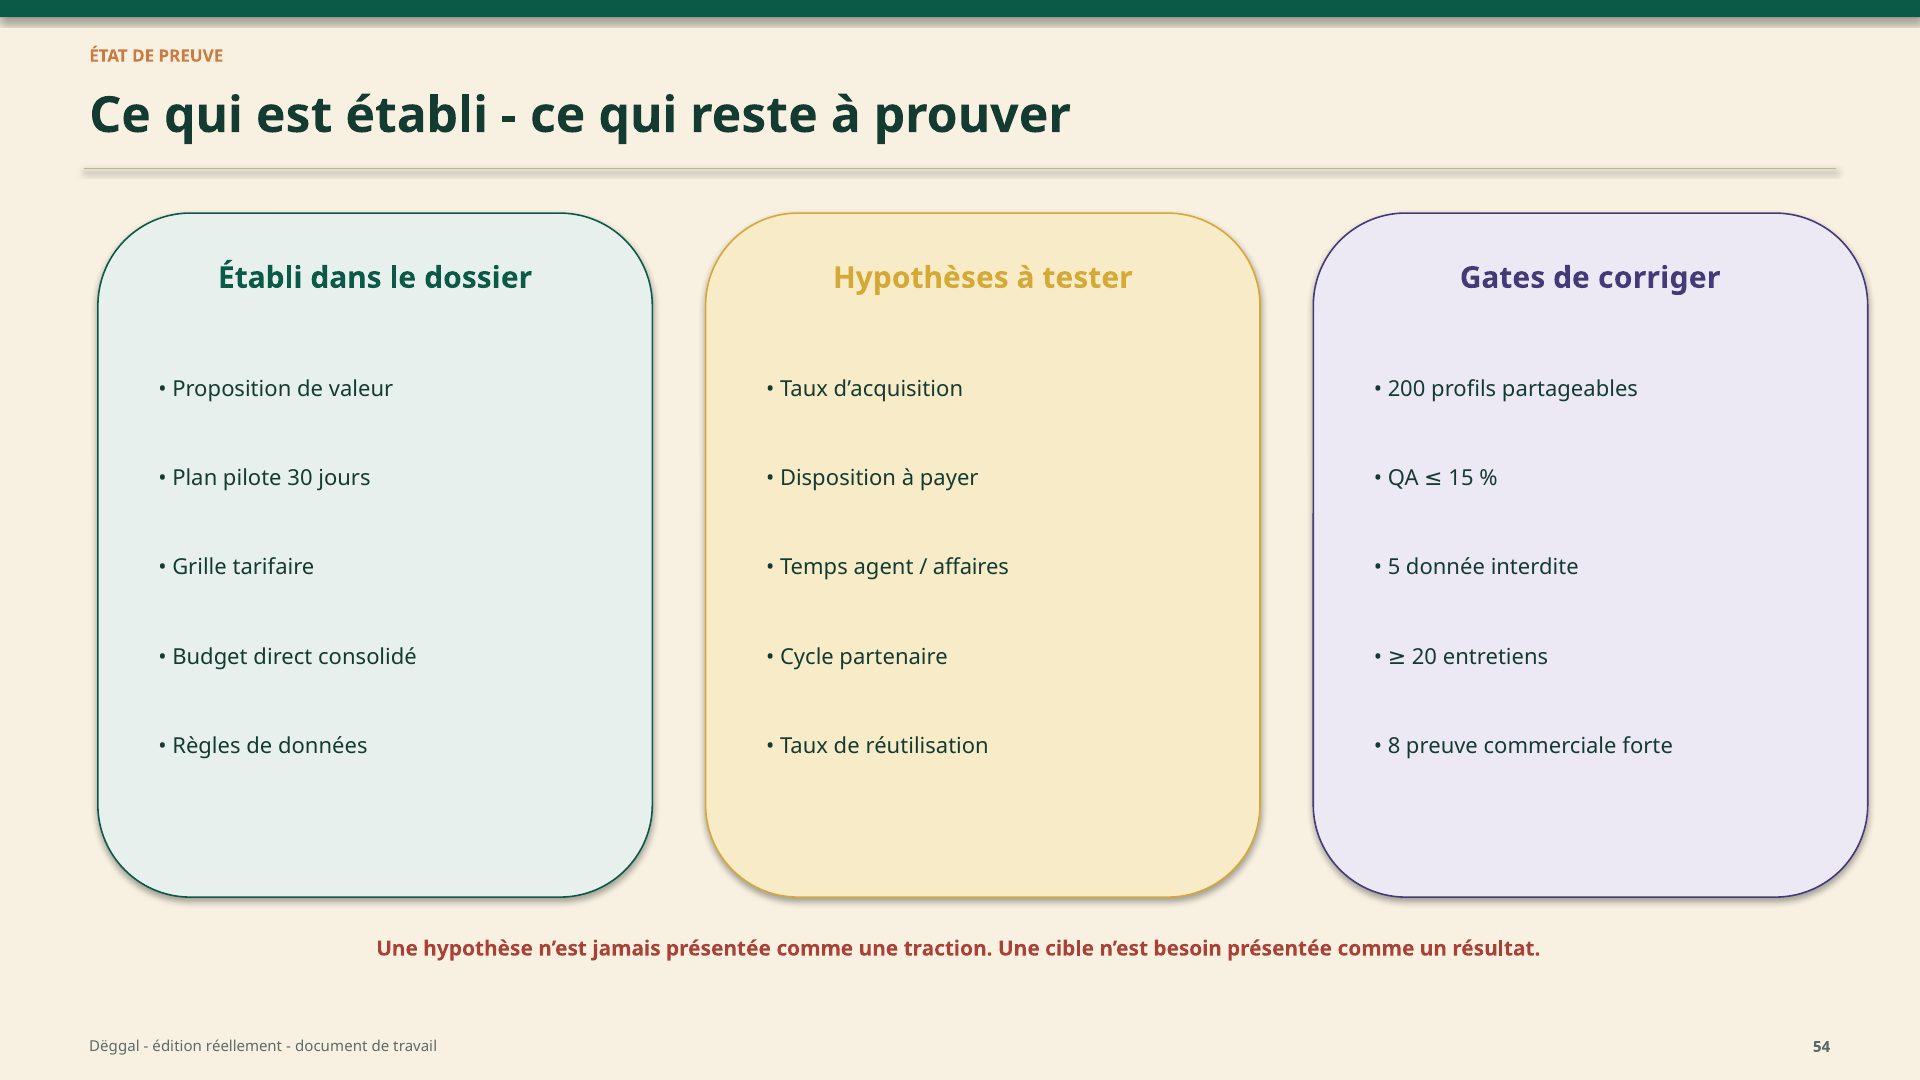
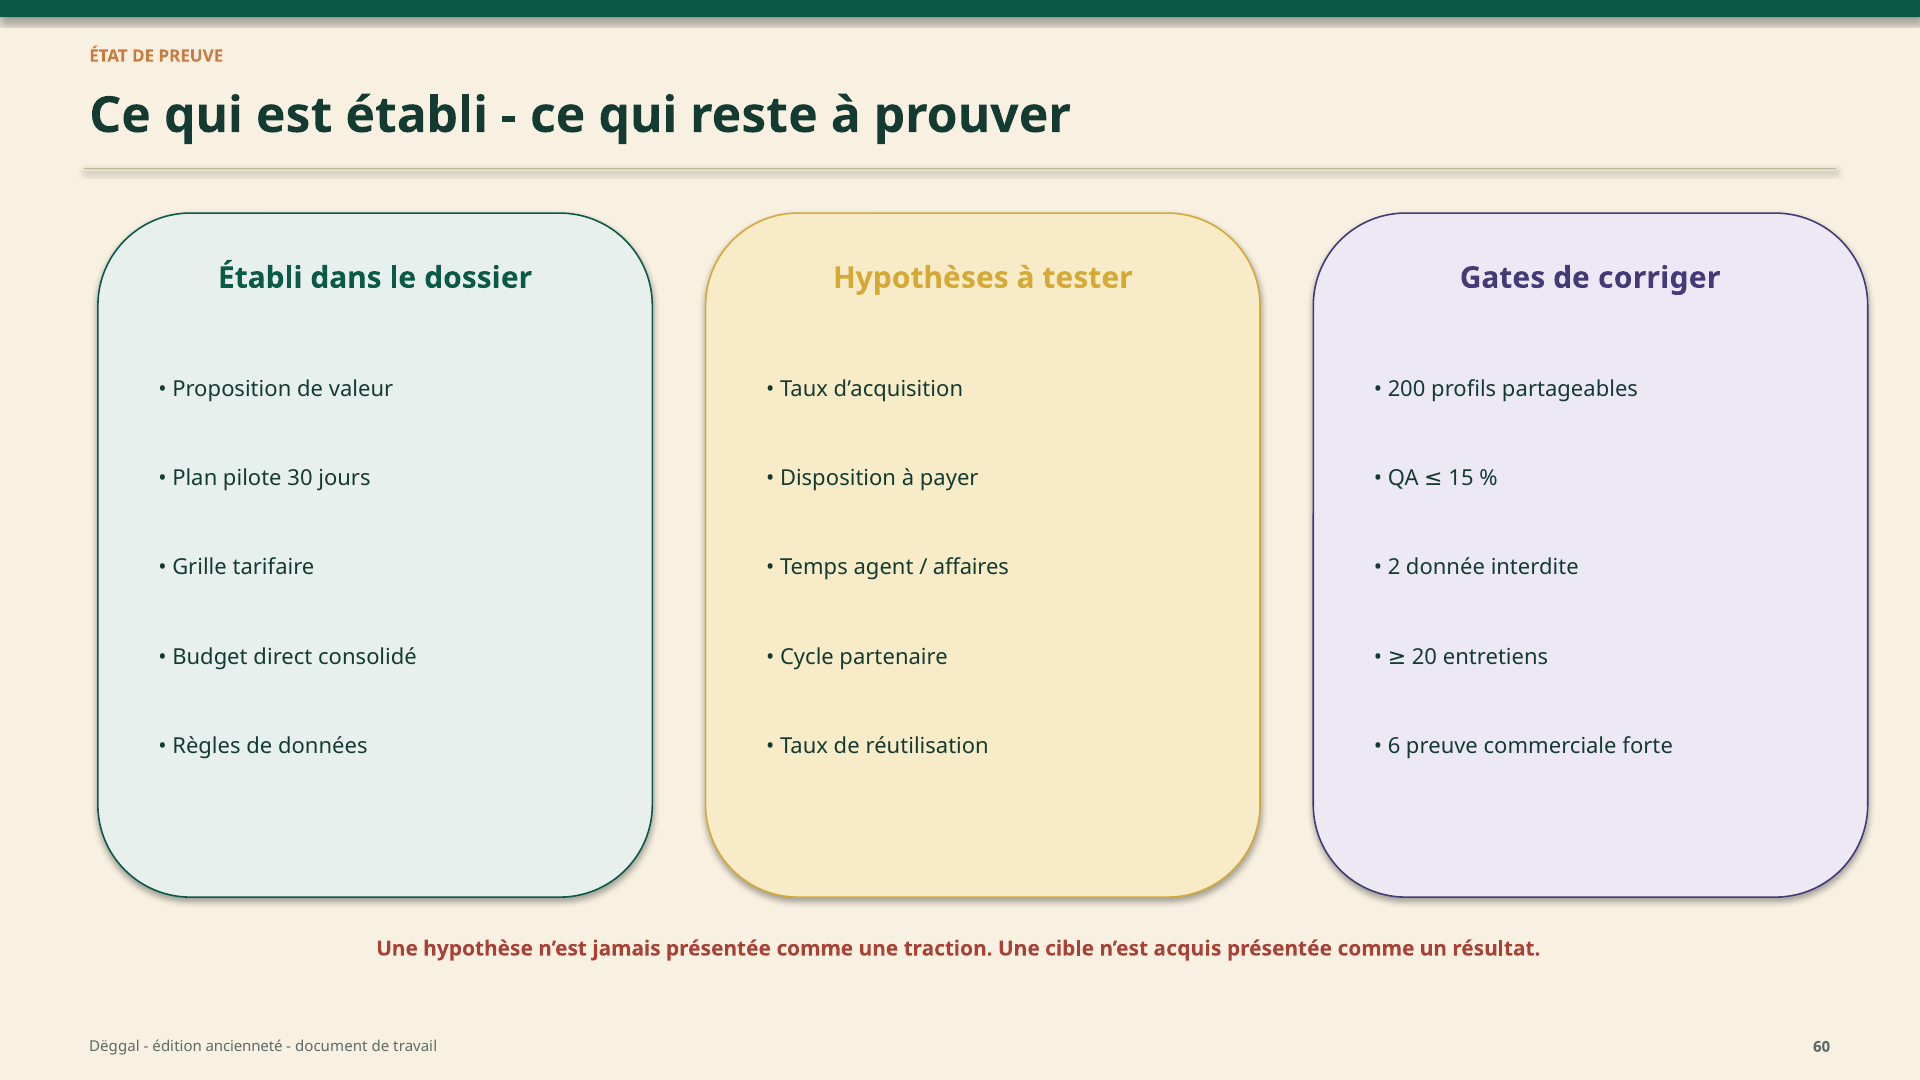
5: 5 -> 2 (1394, 568)
8: 8 -> 6 (1394, 746)
besoin: besoin -> acquis (1187, 949)
réellement: réellement -> ancienneté (244, 1047)
54: 54 -> 60 (1822, 1047)
